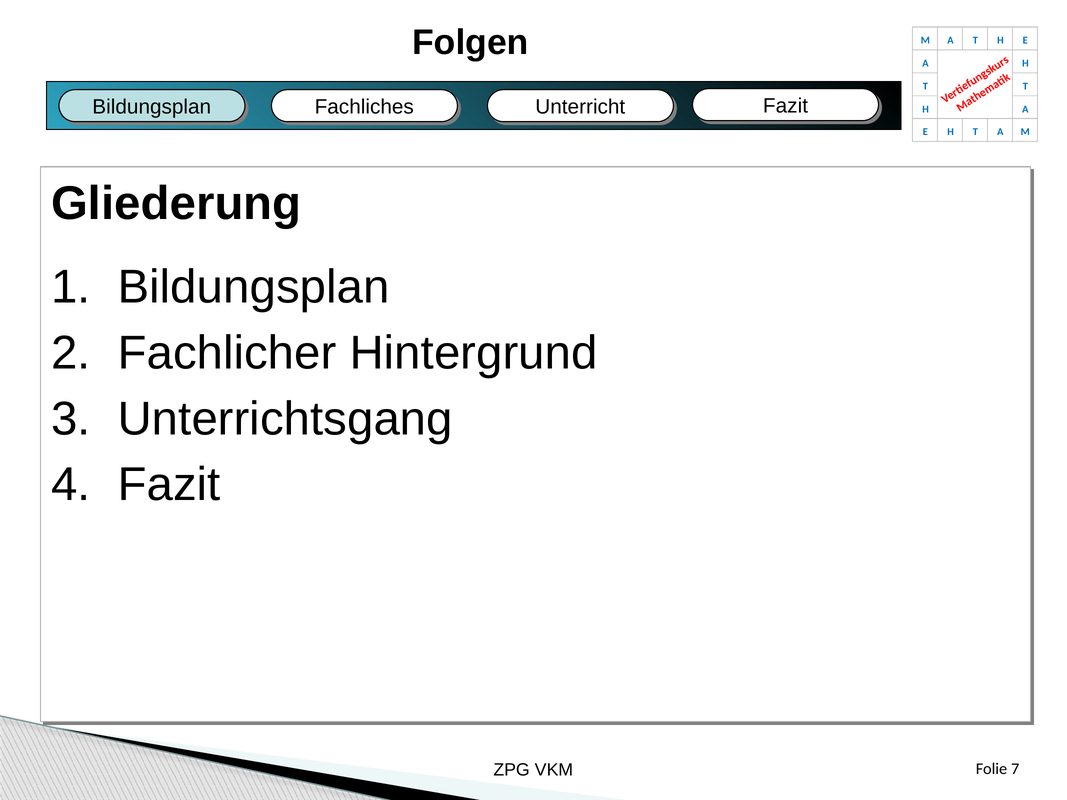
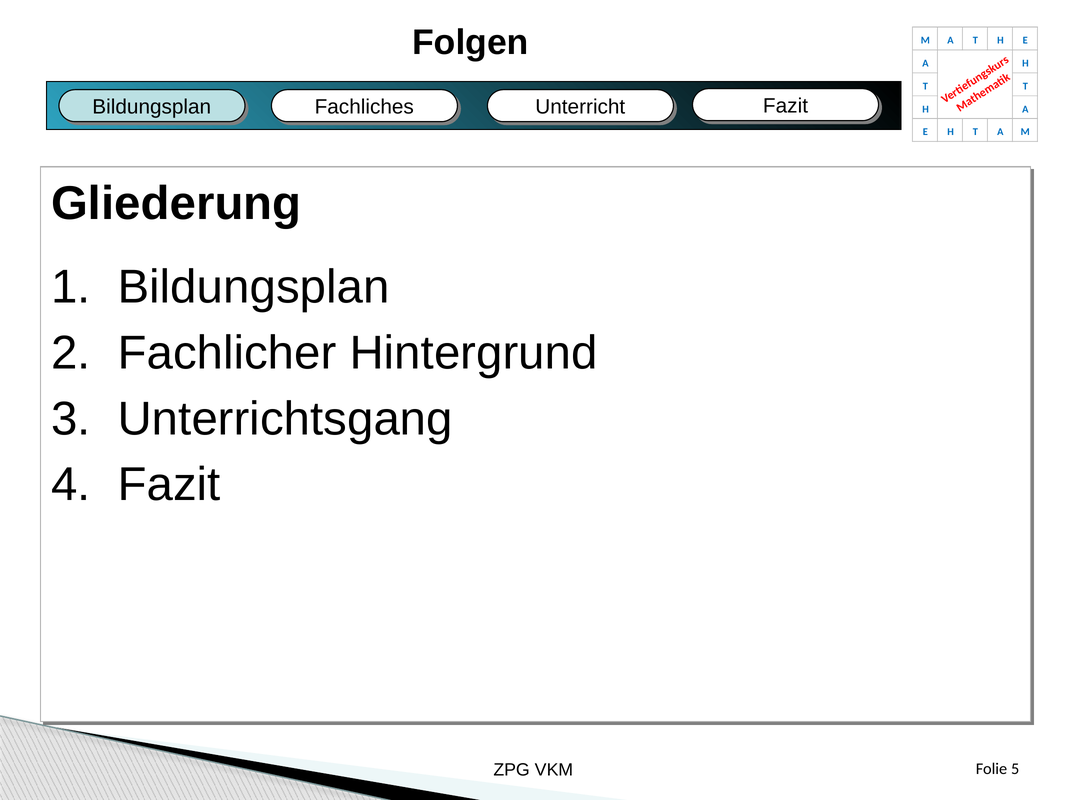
7: 7 -> 5 (1015, 769)
